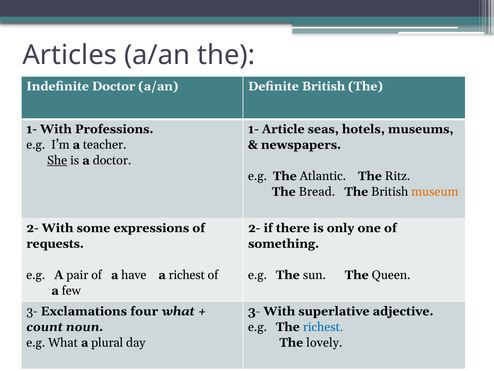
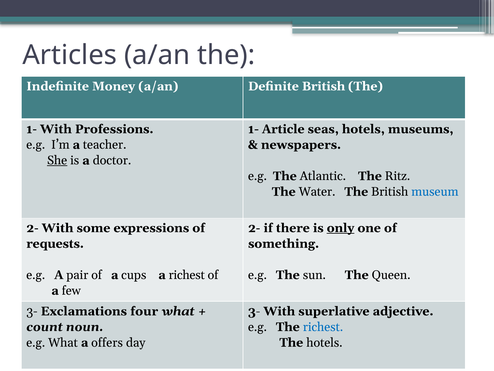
Indefinite Doctor: Doctor -> Money (114, 86)
Bread: Bread -> Water (317, 191)
museum colour: orange -> blue (435, 191)
only underline: none -> present (341, 228)
have: have -> cups (134, 275)
The lovely: lovely -> hotels (324, 342)
plural: plural -> offers (107, 342)
